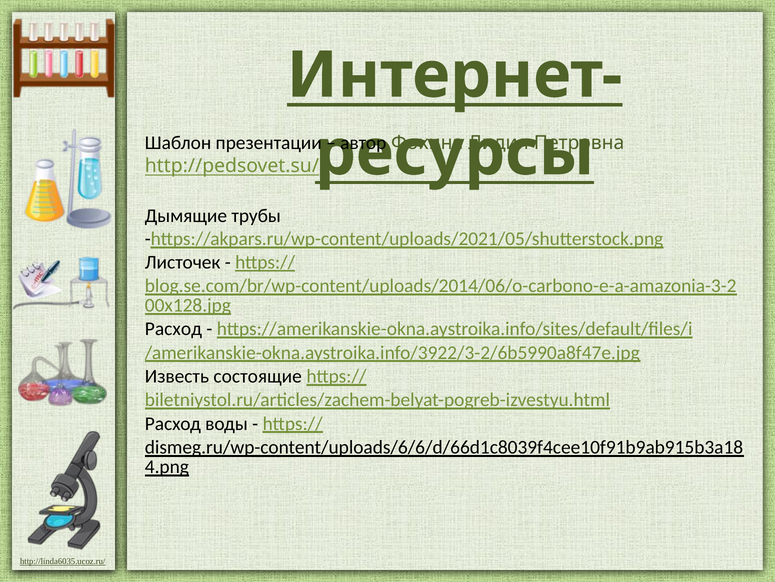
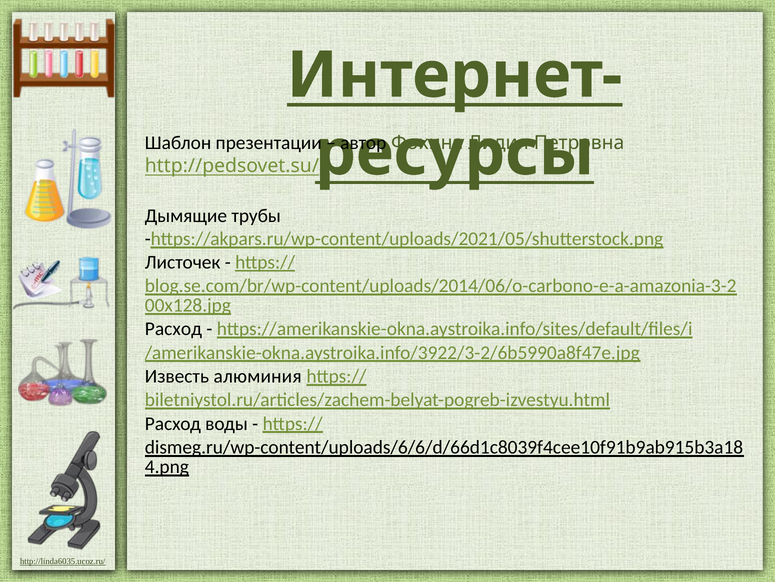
состоящие: состоящие -> алюминия (258, 376)
